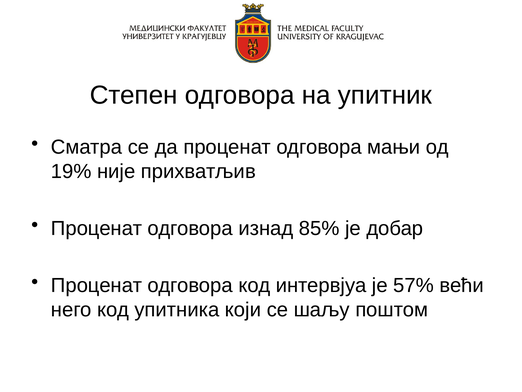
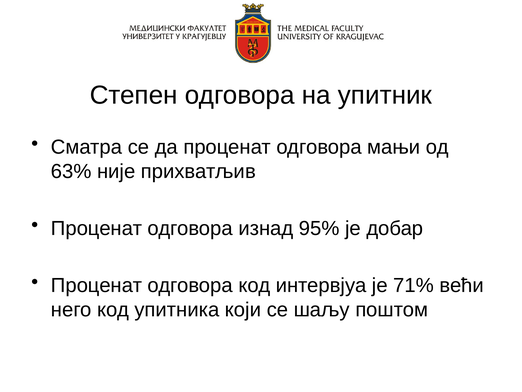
19%: 19% -> 63% (71, 171)
85%: 85% -> 95% (319, 228)
57%: 57% -> 71% (414, 285)
